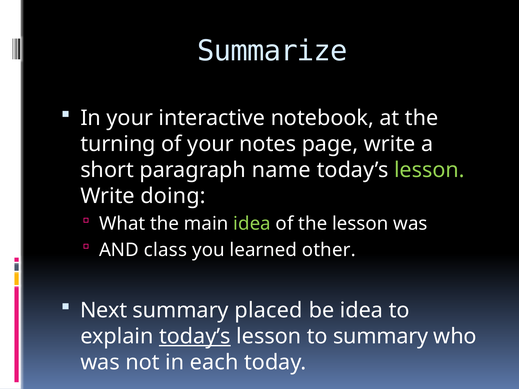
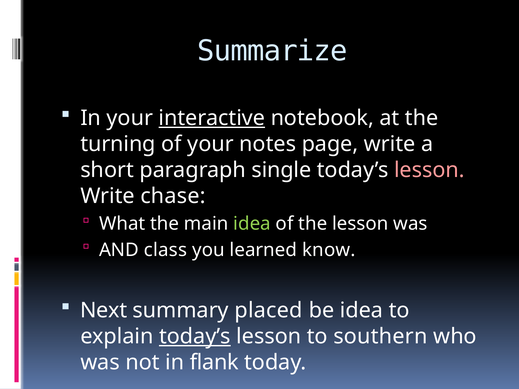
interactive underline: none -> present (212, 118)
name: name -> single (281, 170)
lesson colour: light green -> pink (429, 170)
doing: doing -> chase (173, 196)
other: other -> know (329, 250)
to summary: summary -> southern (380, 336)
each: each -> flank (214, 362)
